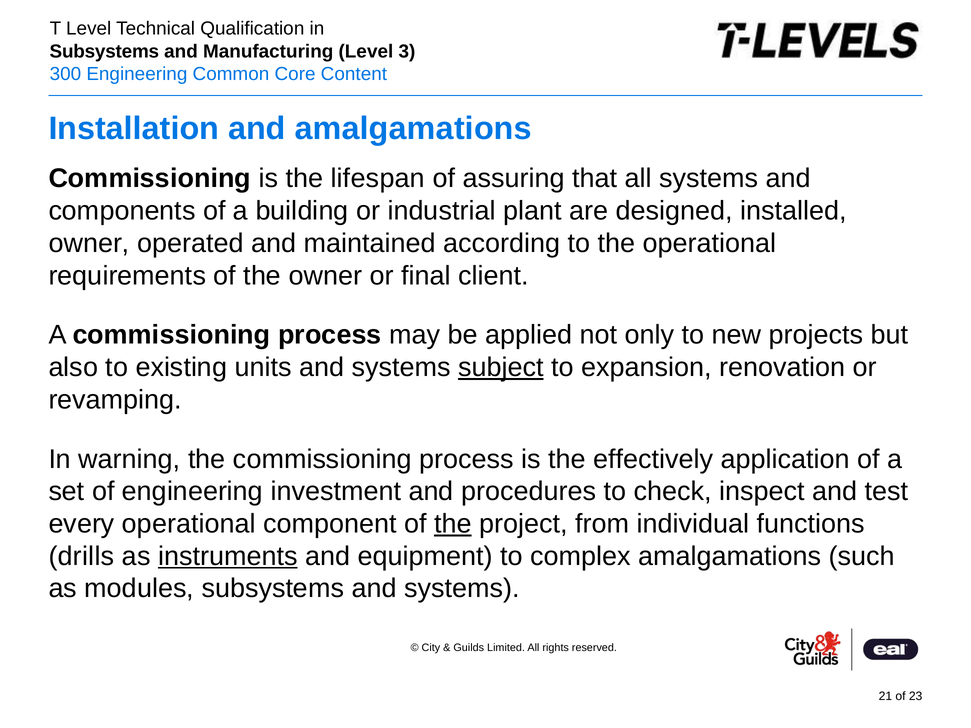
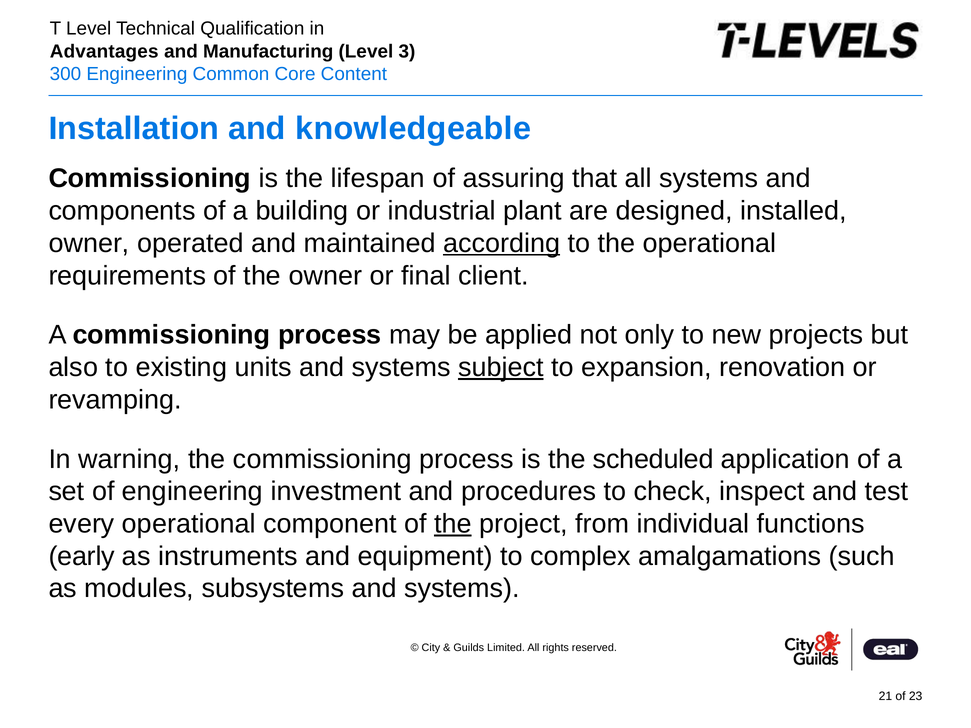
Subsystems: Subsystems -> Advantages (104, 51)
and amalgamations: amalgamations -> knowledgeable (413, 129)
according underline: none -> present (502, 243)
effectively: effectively -> scheduled (653, 459)
drills: drills -> early (82, 556)
instruments underline: present -> none (228, 556)
